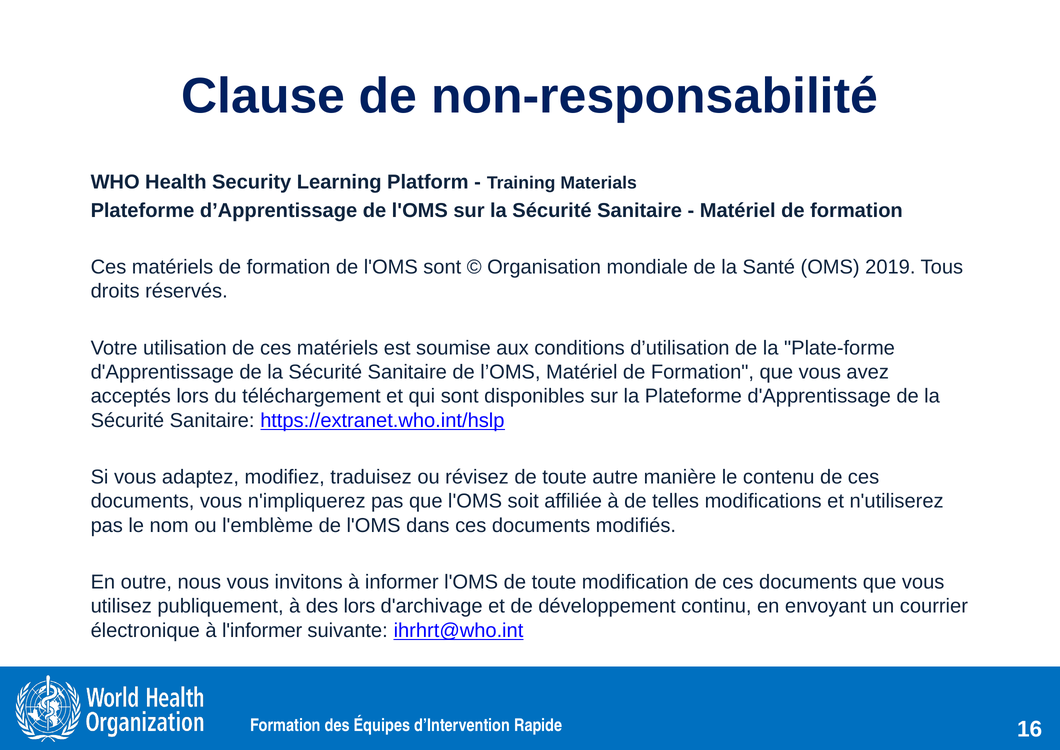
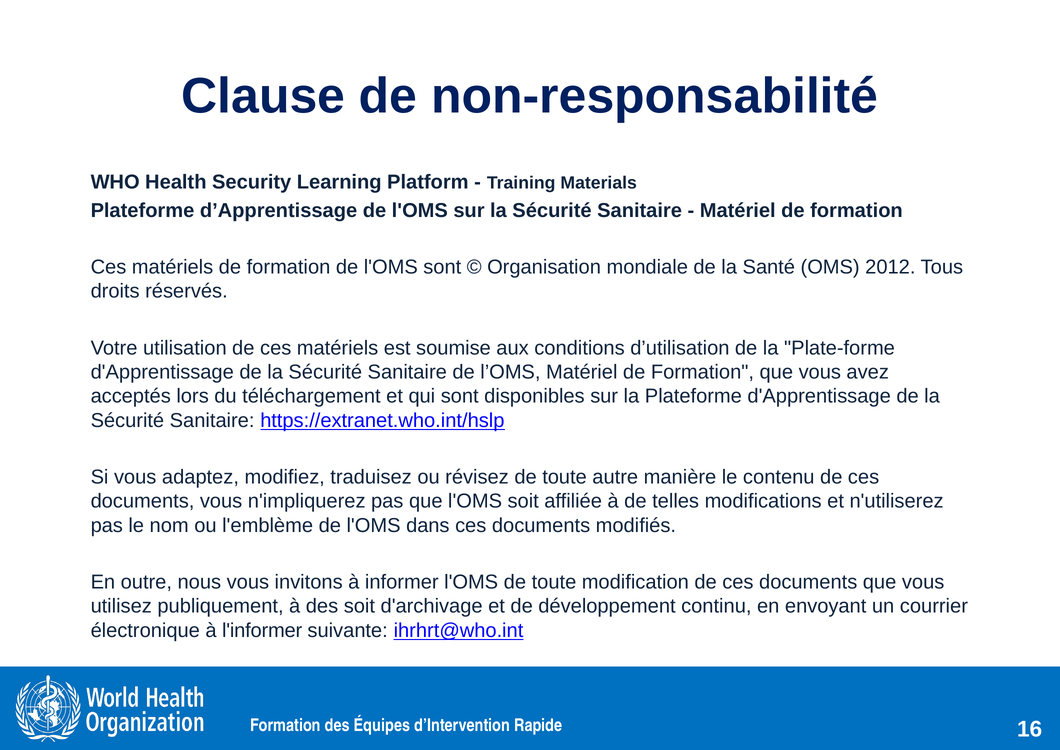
2019: 2019 -> 2012 (890, 267)
des lors: lors -> soit (359, 606)
